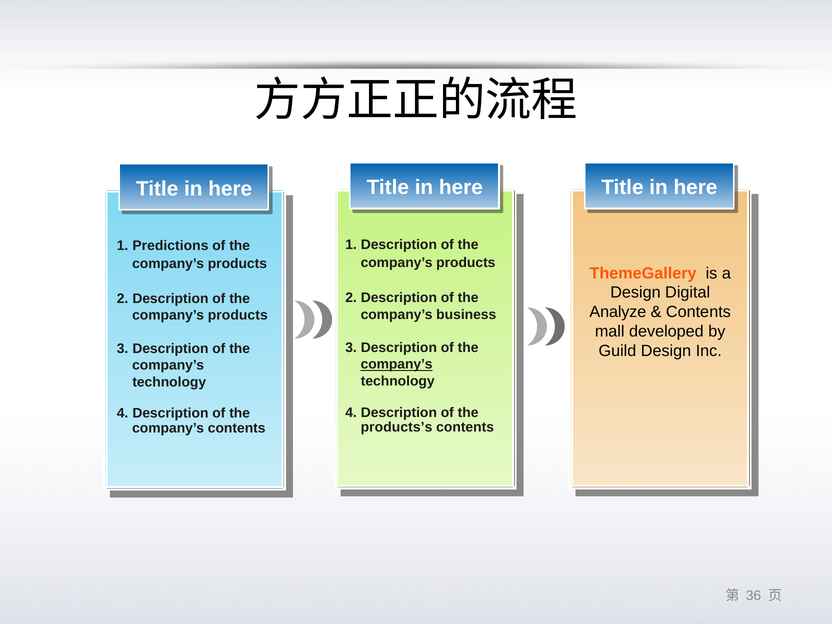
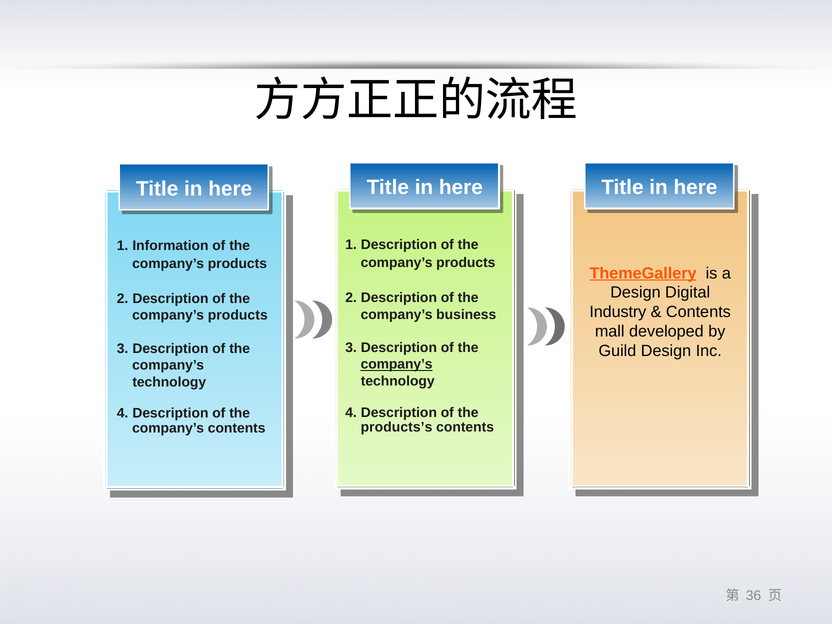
Predictions: Predictions -> Information (170, 246)
ThemeGallery underline: none -> present (643, 273)
Analyze: Analyze -> Industry (618, 312)
